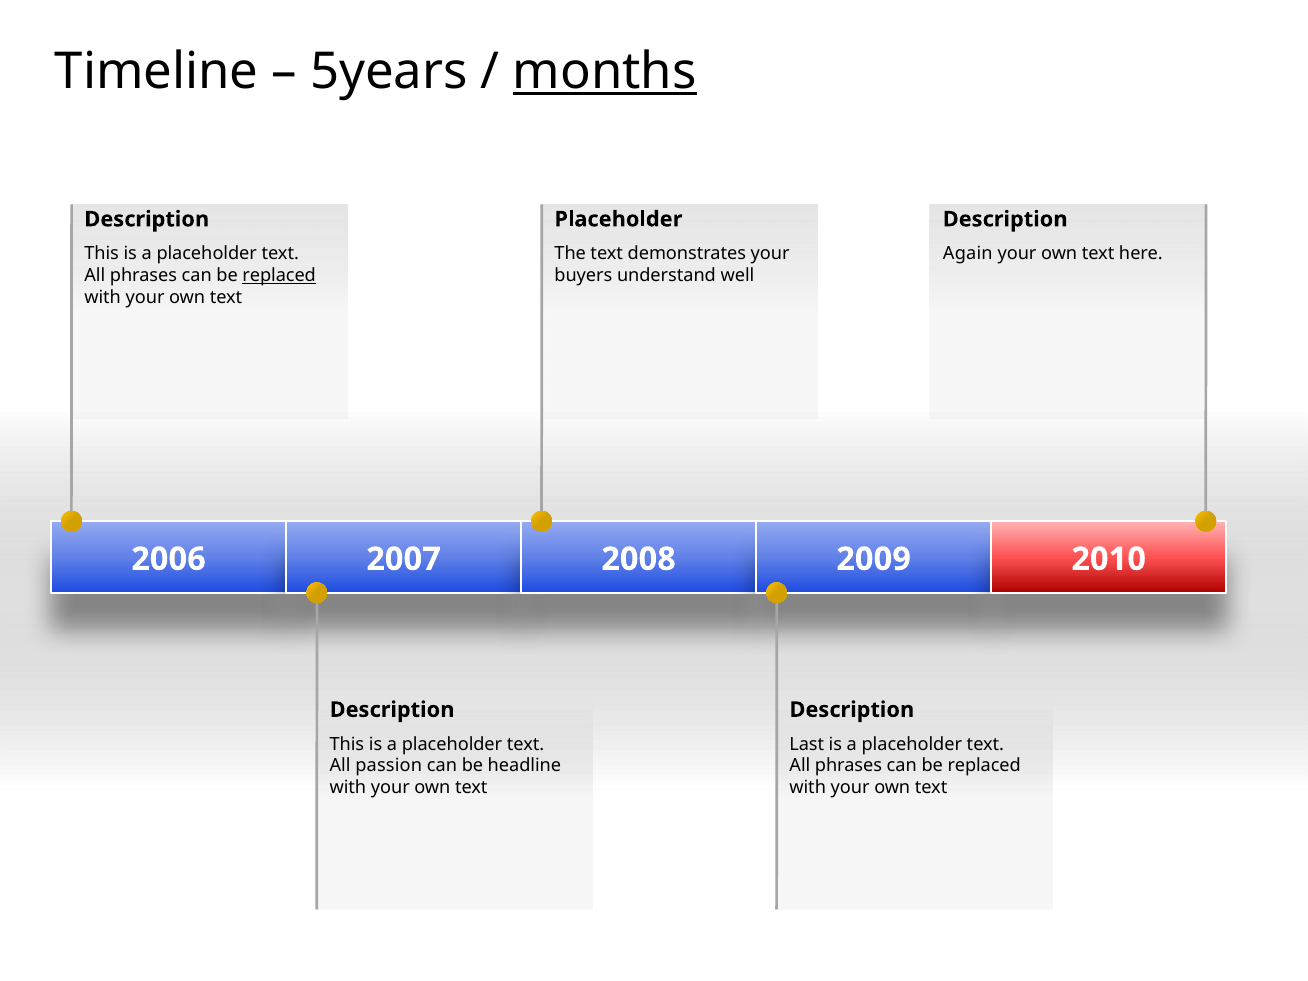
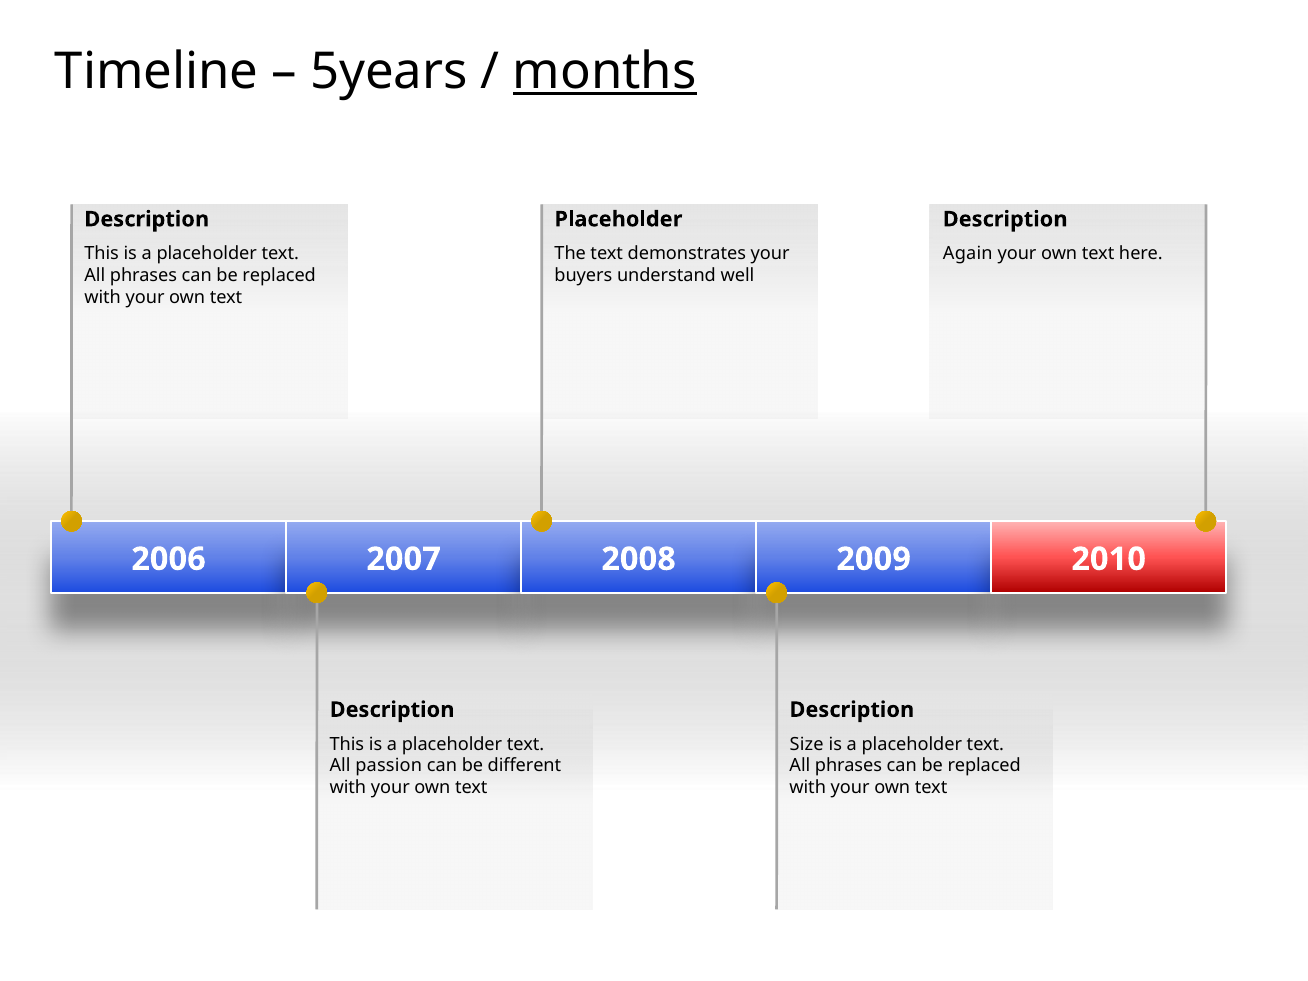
replaced underline: present -> none (279, 275)
Last: Last -> Size (807, 744)
headline: headline -> different (524, 766)
